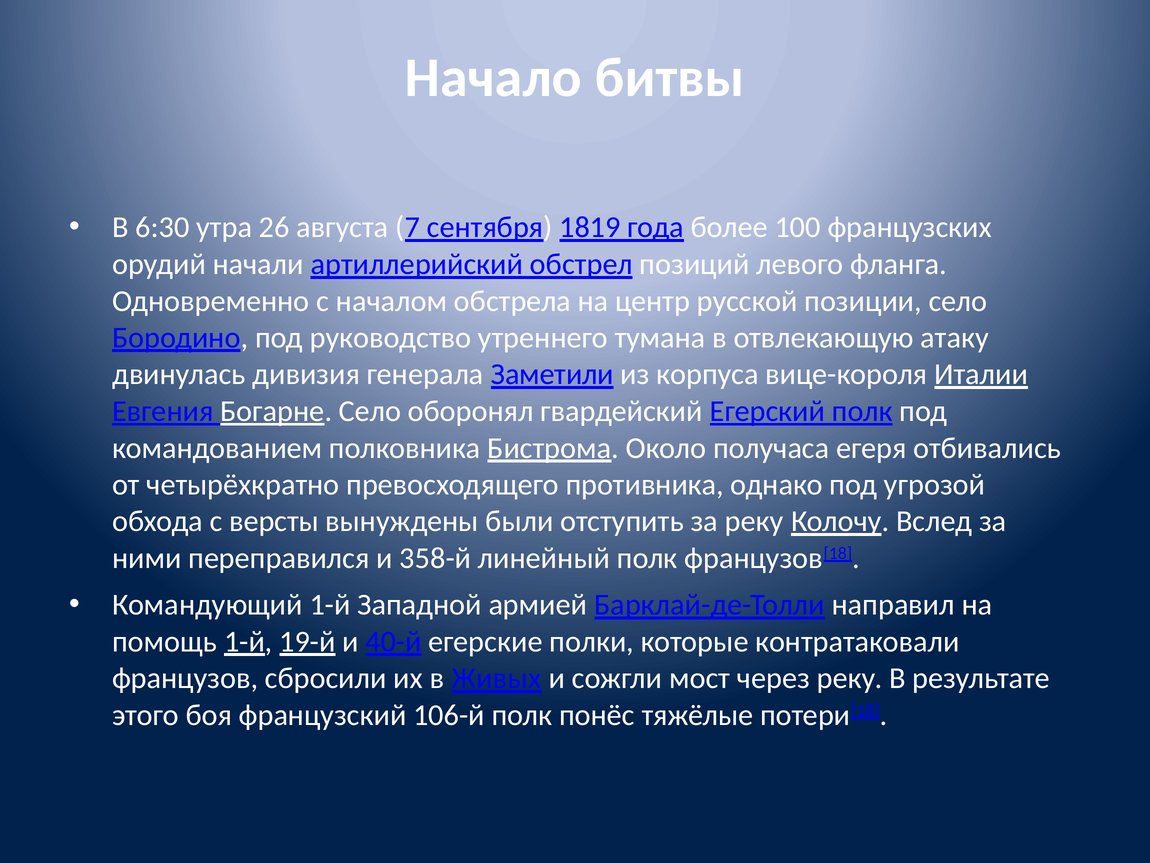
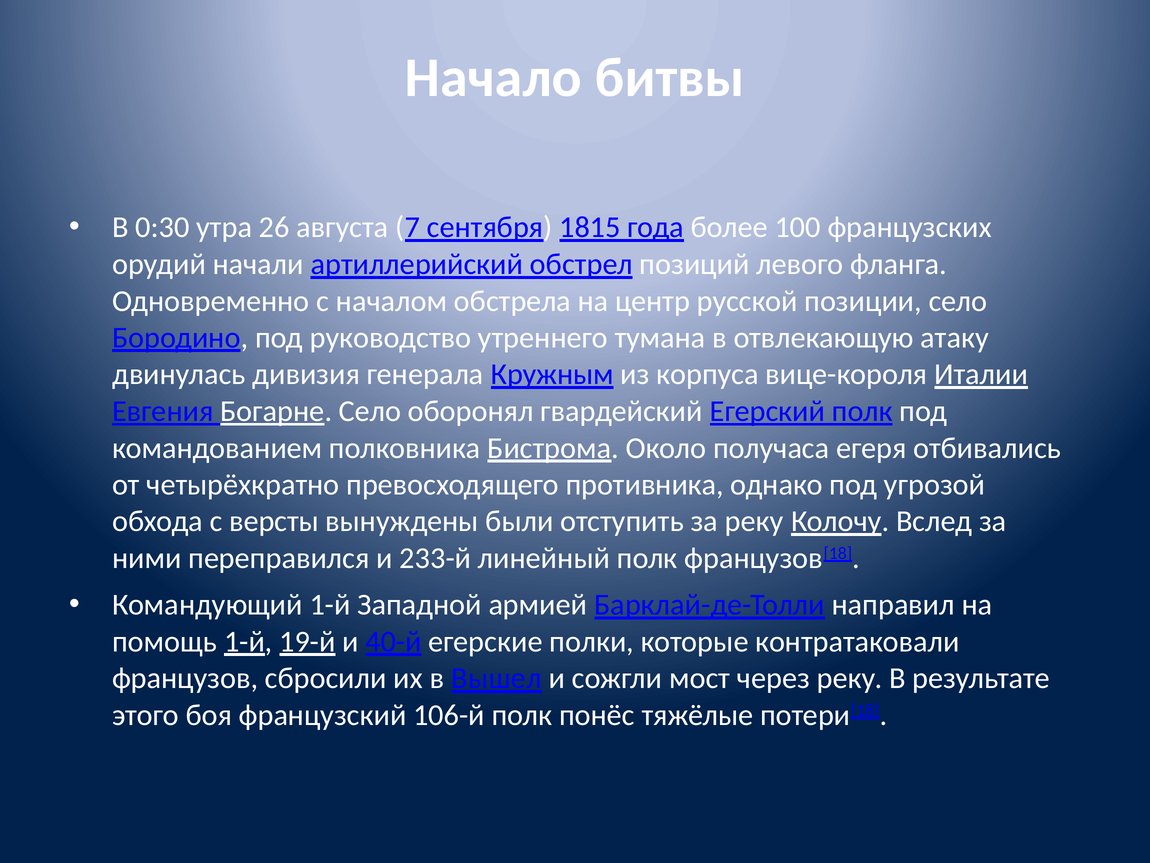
6:30: 6:30 -> 0:30 (162, 227)
1819: 1819 -> 1815 (590, 227)
Заметили: Заметили -> Кружным (552, 374)
358-й: 358-й -> 233-й (435, 558)
Живых: Живых -> Вышел (497, 678)
